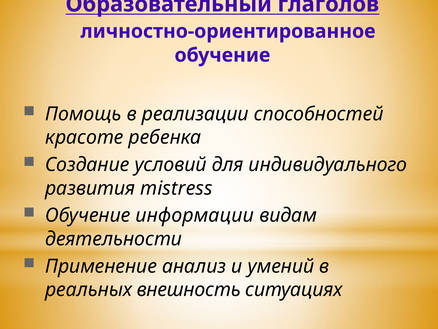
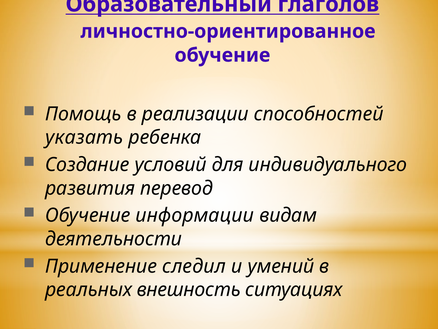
красоте: красоте -> указать (84, 137)
mistress: mistress -> перевод (177, 188)
анализ: анализ -> следил (194, 266)
